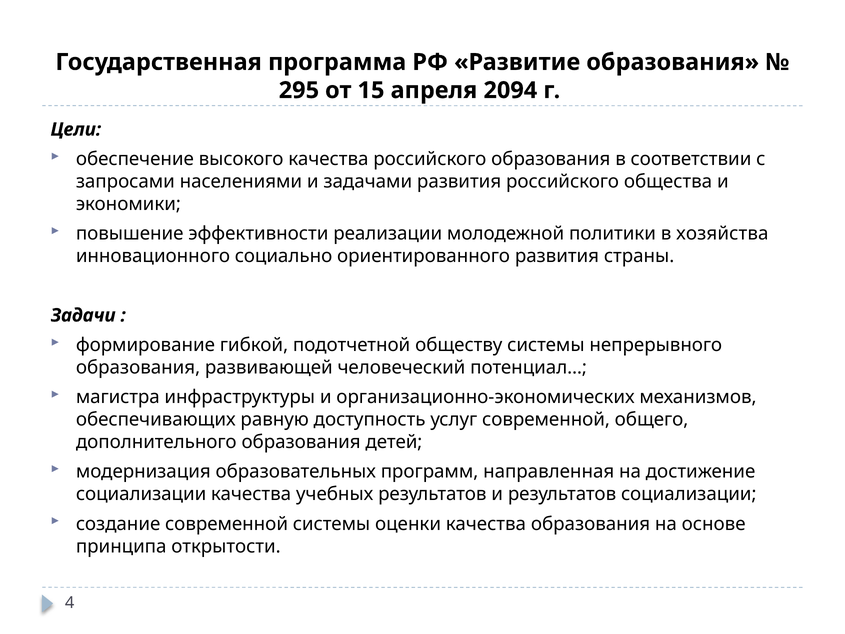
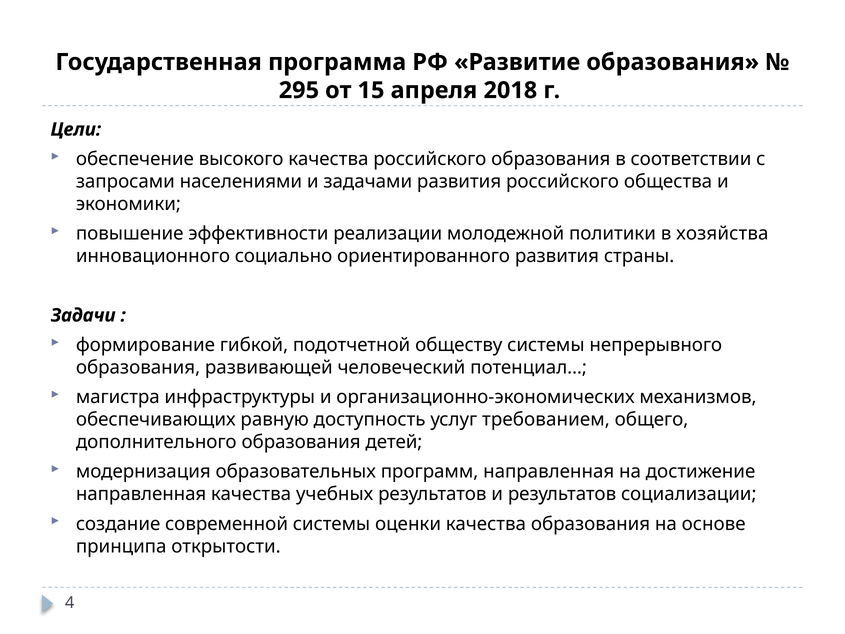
2094: 2094 -> 2018 (510, 90)
услуг современной: современной -> требованием (546, 419)
социализации: социализации -> направленная (141, 494)
